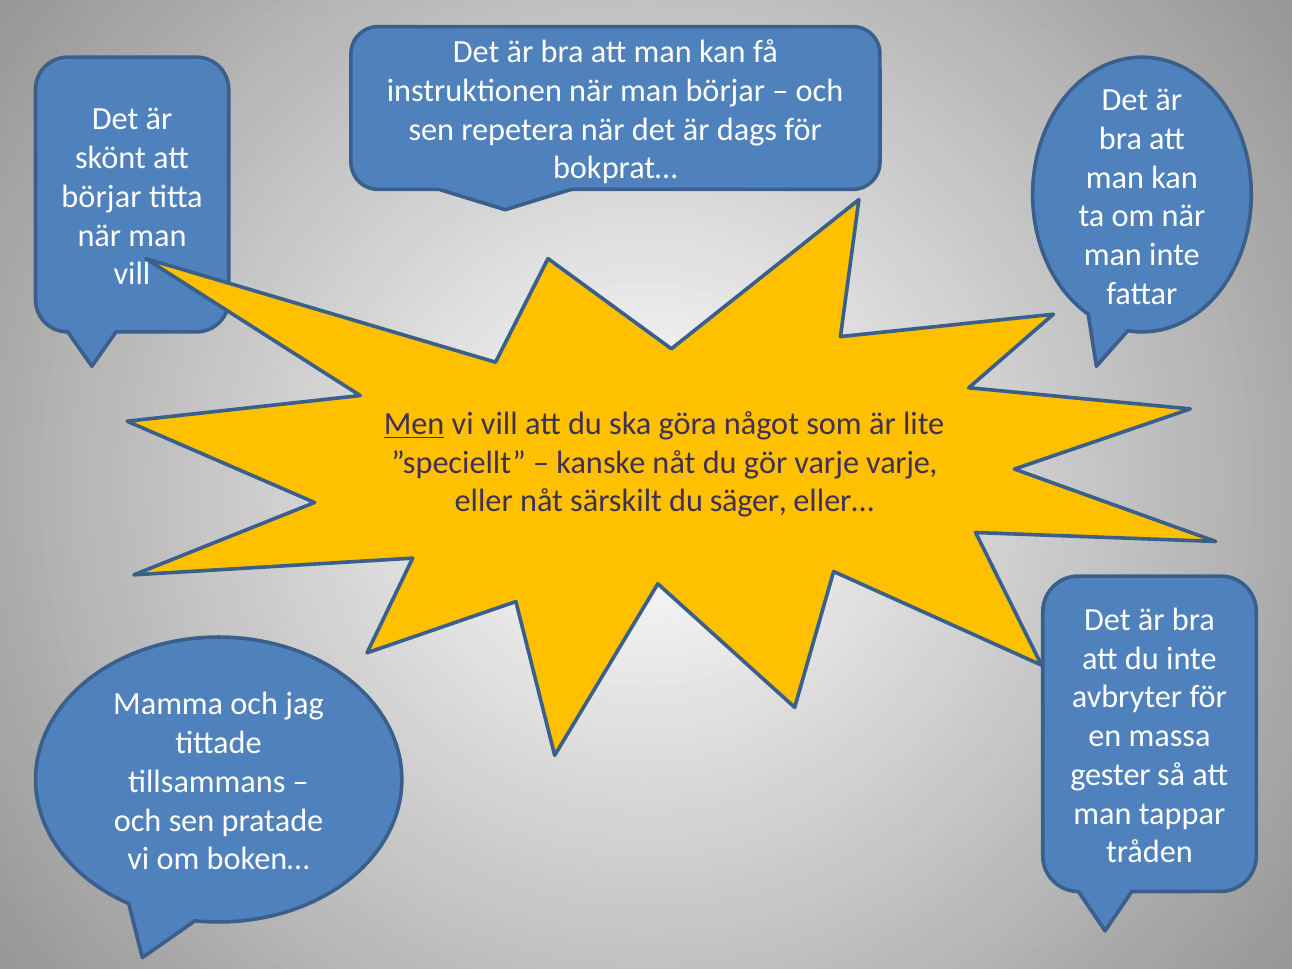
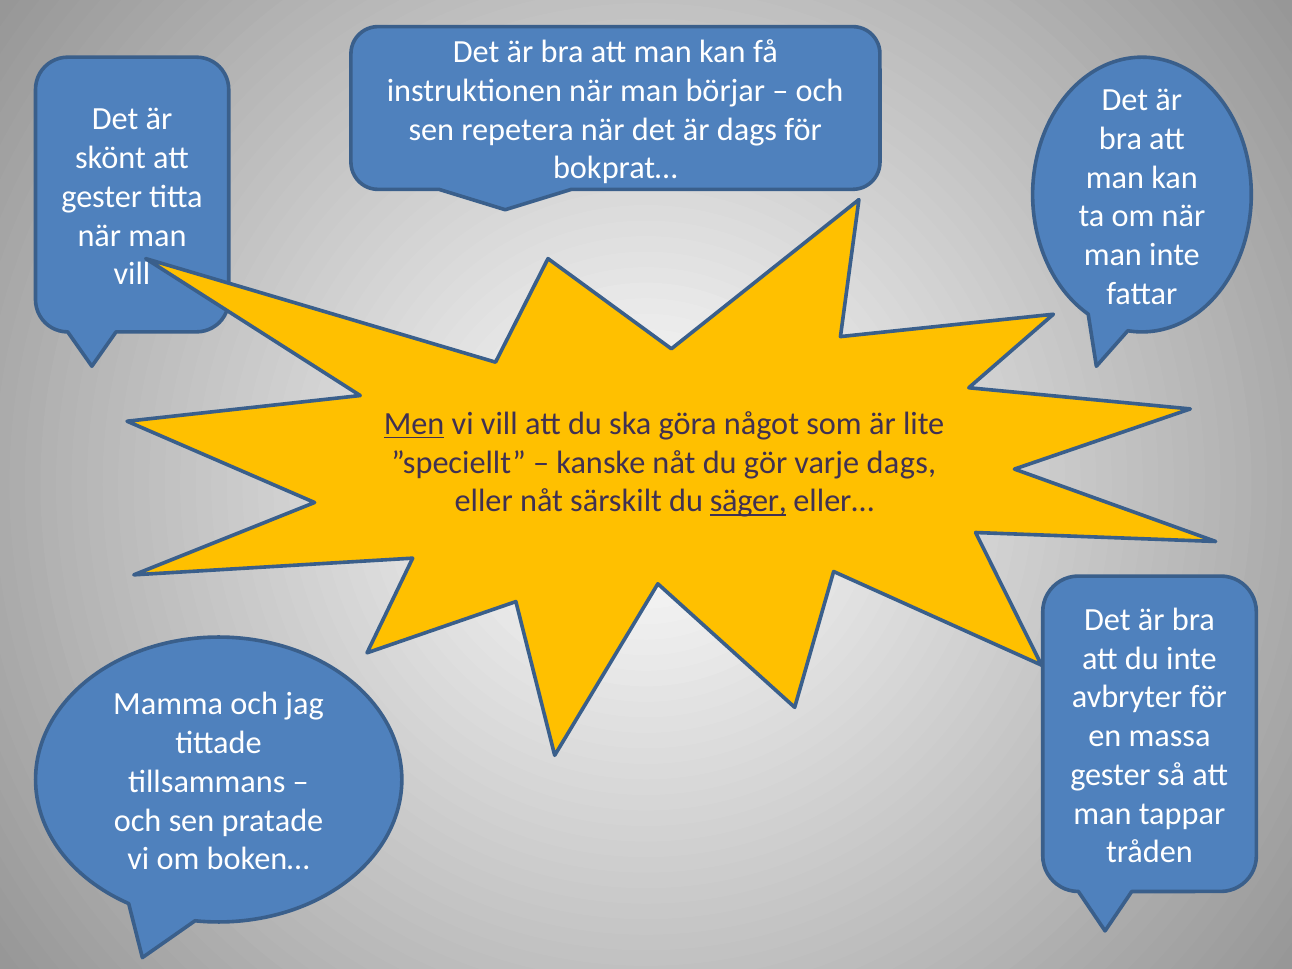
börjar: börjar -> gester (102, 197)
varje varje: varje -> dags (901, 462)
säger underline: none -> present (748, 501)
